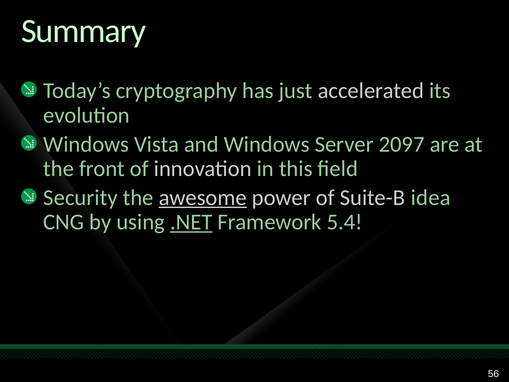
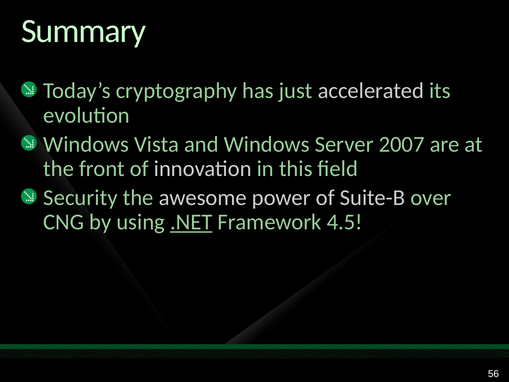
2097: 2097 -> 2007 (402, 144)
awesome underline: present -> none (203, 198)
idea: idea -> over (431, 198)
5.4: 5.4 -> 4.5 (345, 222)
